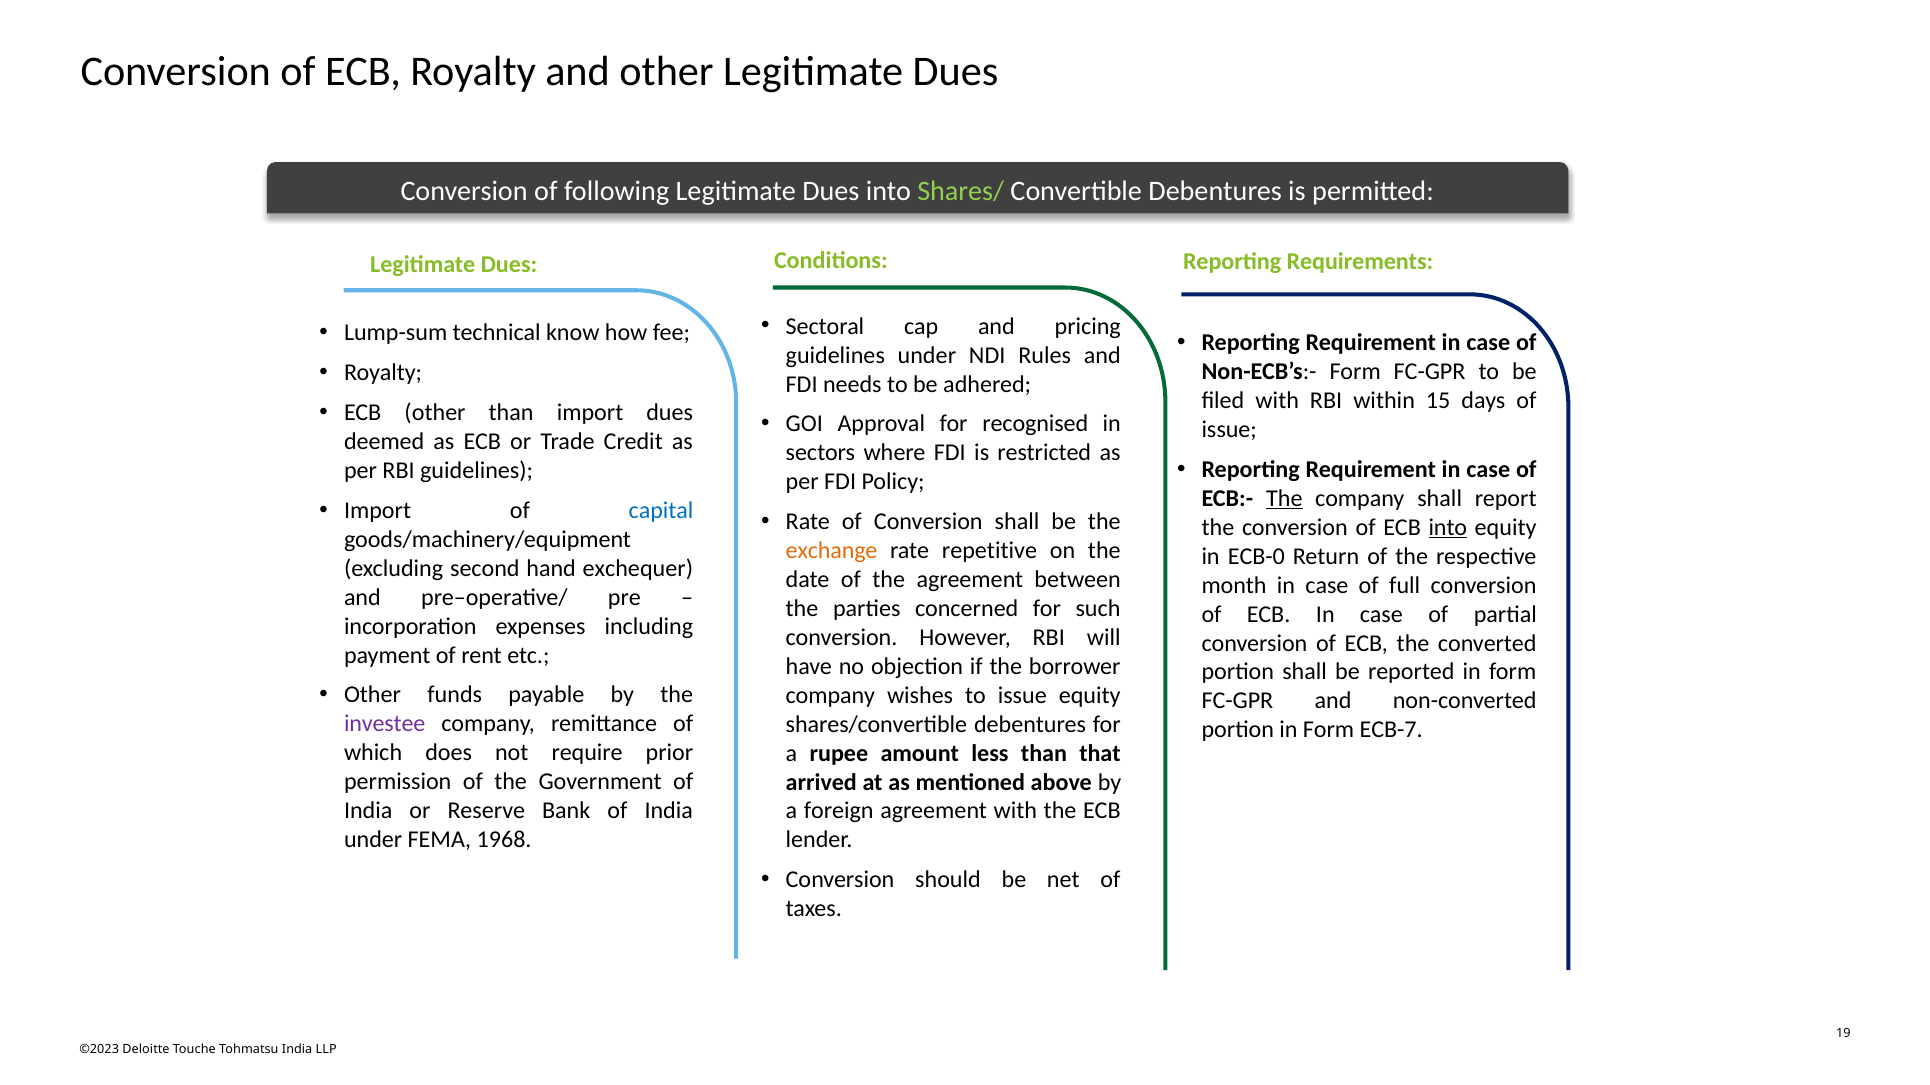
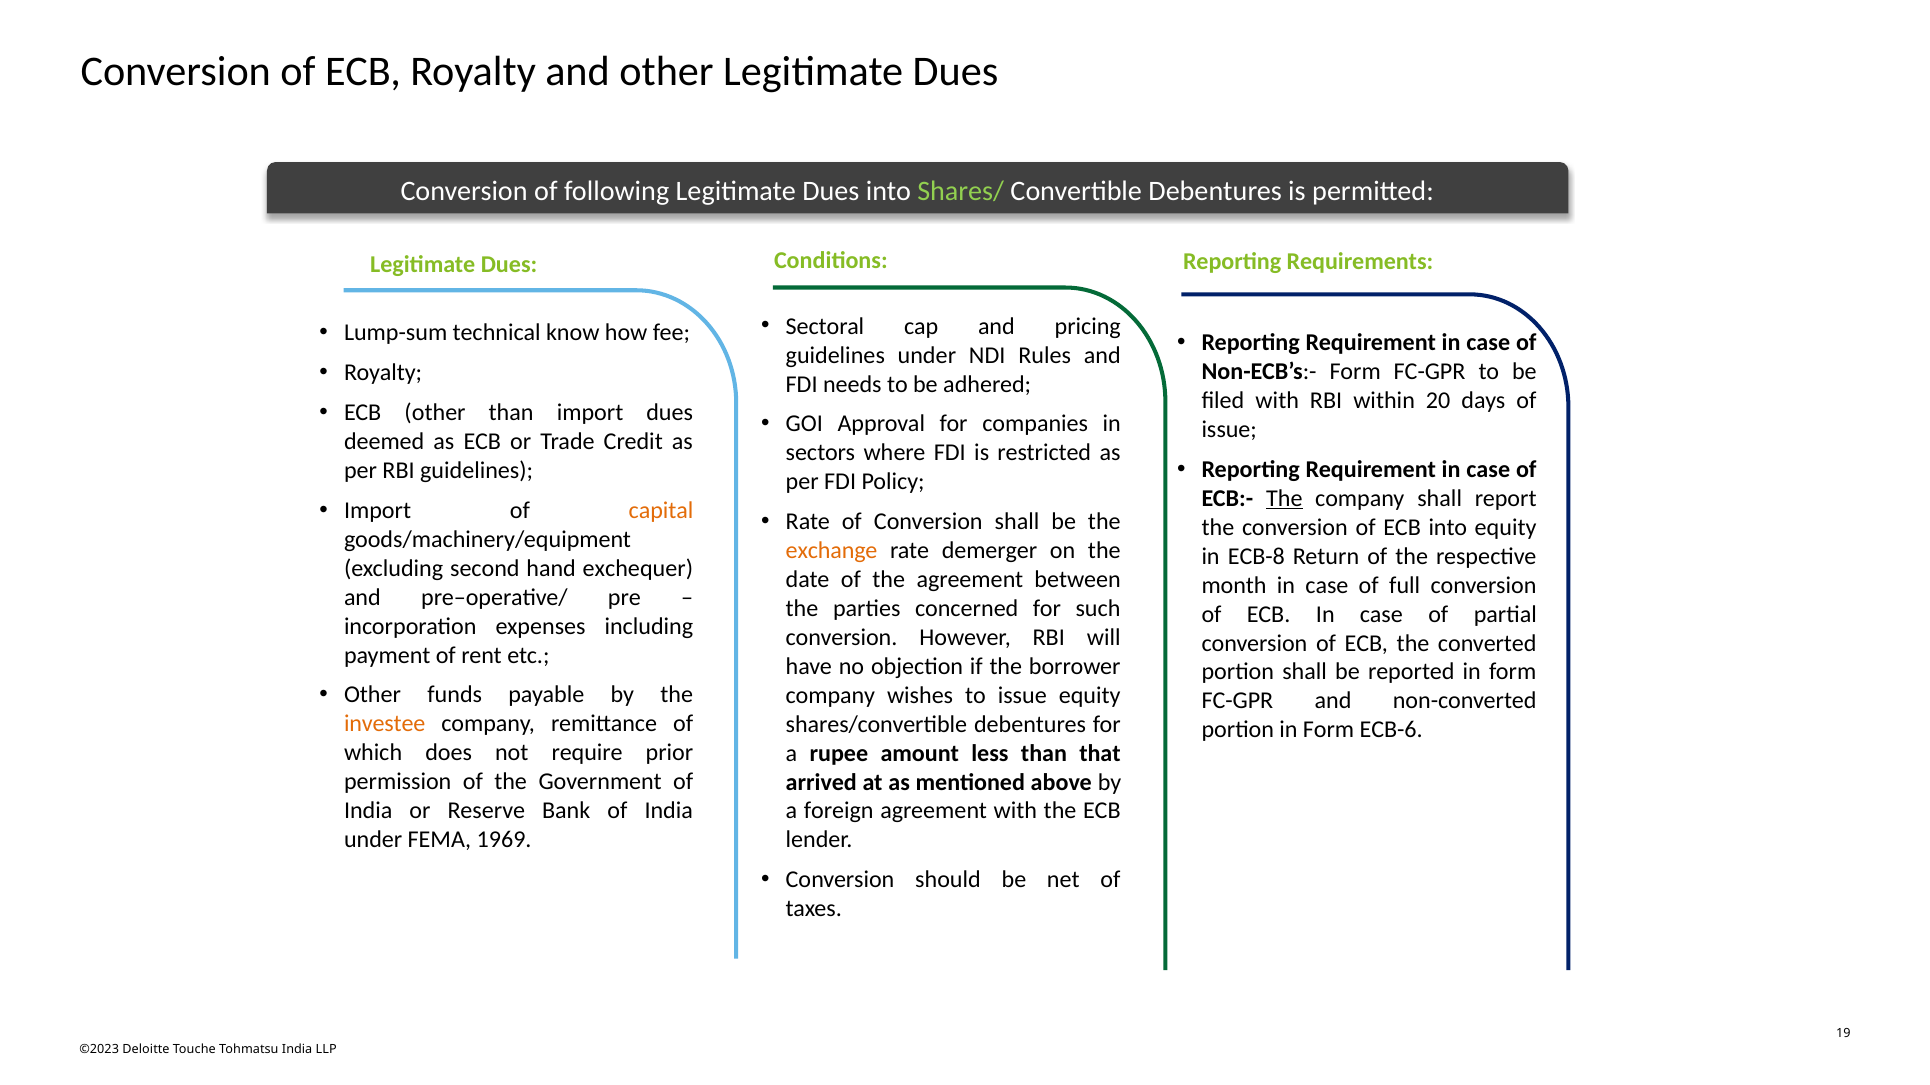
15: 15 -> 20 (1438, 401)
recognised: recognised -> companies (1035, 424)
capital colour: blue -> orange (661, 511)
into underline: present -> none (1448, 528)
repetitive: repetitive -> demerger (990, 551)
ECB-0: ECB-0 -> ECB-8 (1256, 557)
investee colour: purple -> orange (385, 724)
ECB-7: ECB-7 -> ECB-6 (1391, 730)
1968: 1968 -> 1969 (504, 840)
